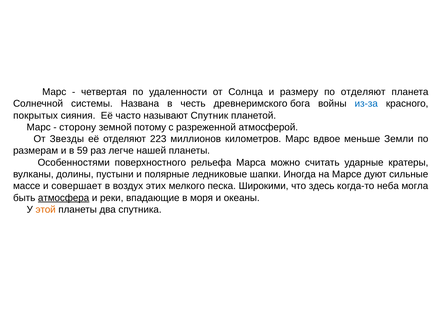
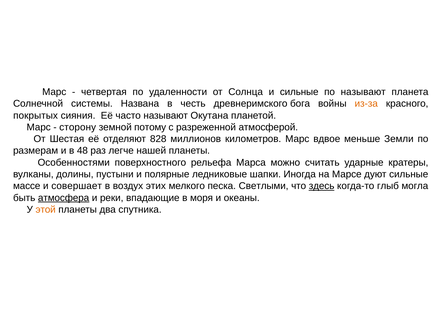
и размеру: размеру -> сильные (299, 92)
по отделяют: отделяют -> называют (363, 92)
из-за colour: blue -> orange (366, 104)
Спутник: Спутник -> Окутана (209, 116)
Звезды: Звезды -> Шестая (67, 139)
223: 223 -> 828 (158, 139)
59: 59 -> 48 (82, 151)
Широкими: Широкими -> Светлыми (264, 186)
здесь underline: none -> present (322, 186)
неба: неба -> глыб (388, 186)
